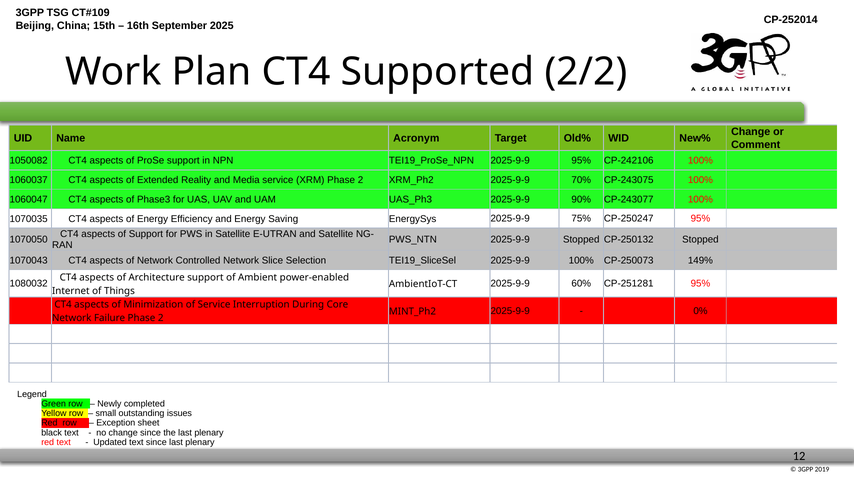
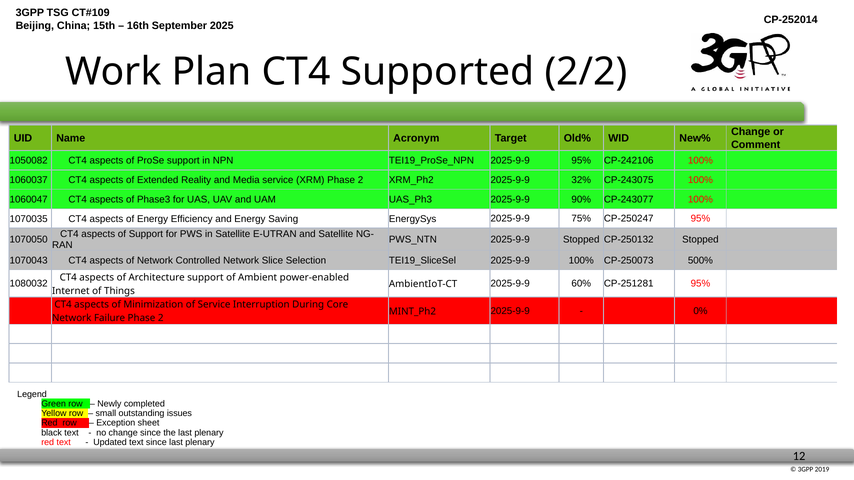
70%: 70% -> 32% (581, 180)
149%: 149% -> 500% (700, 261)
